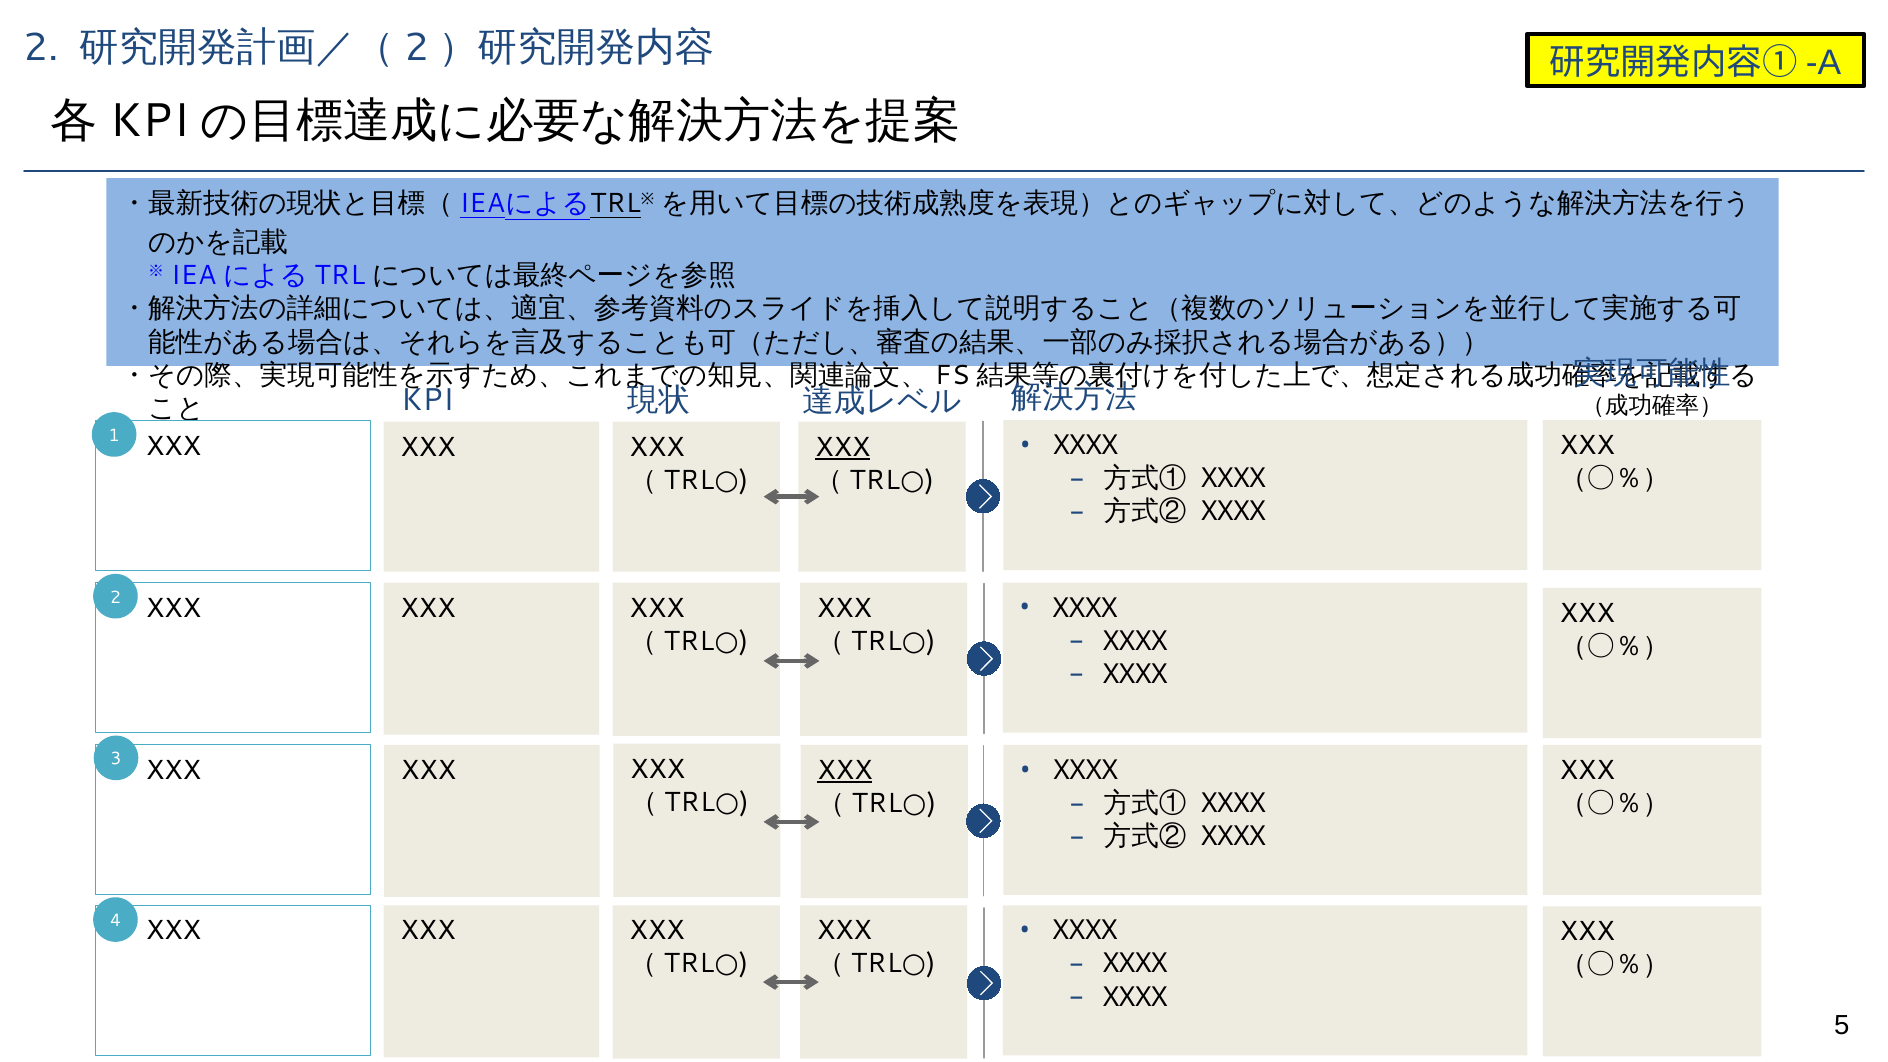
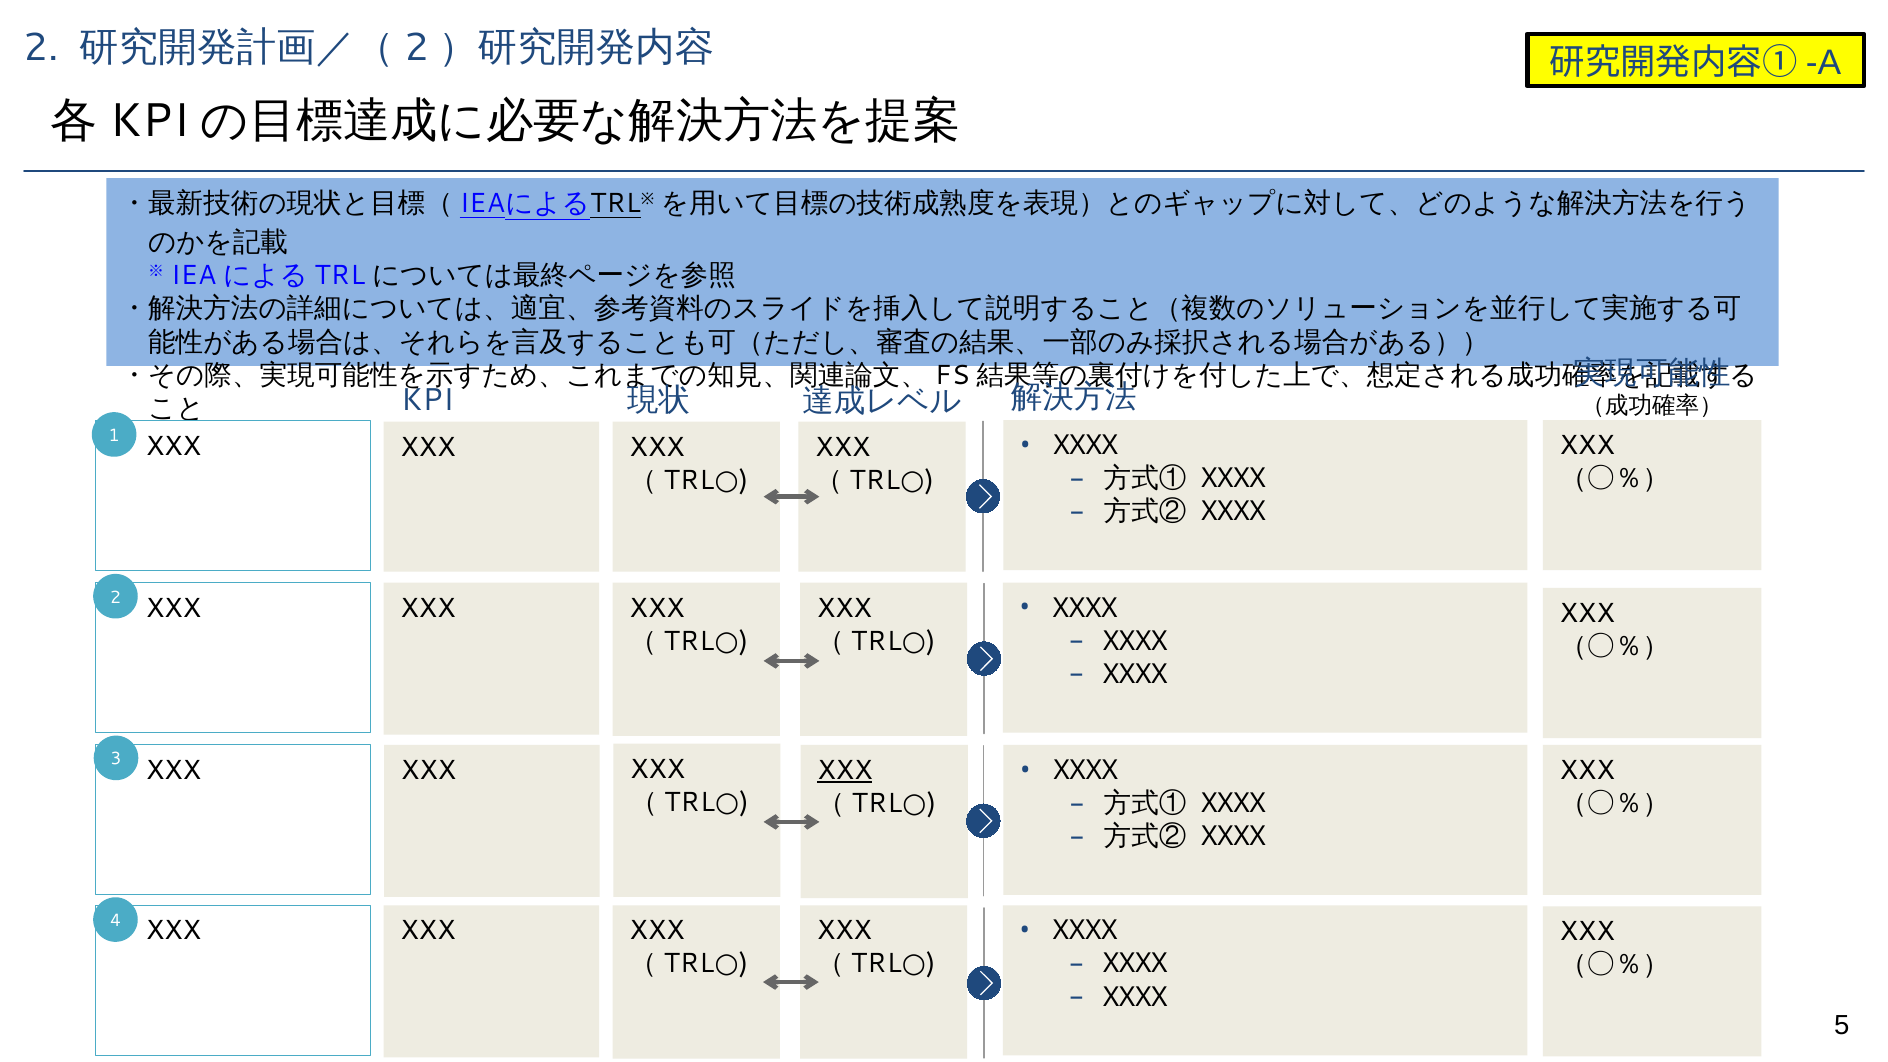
XXX underline: present -> none (843, 447)
